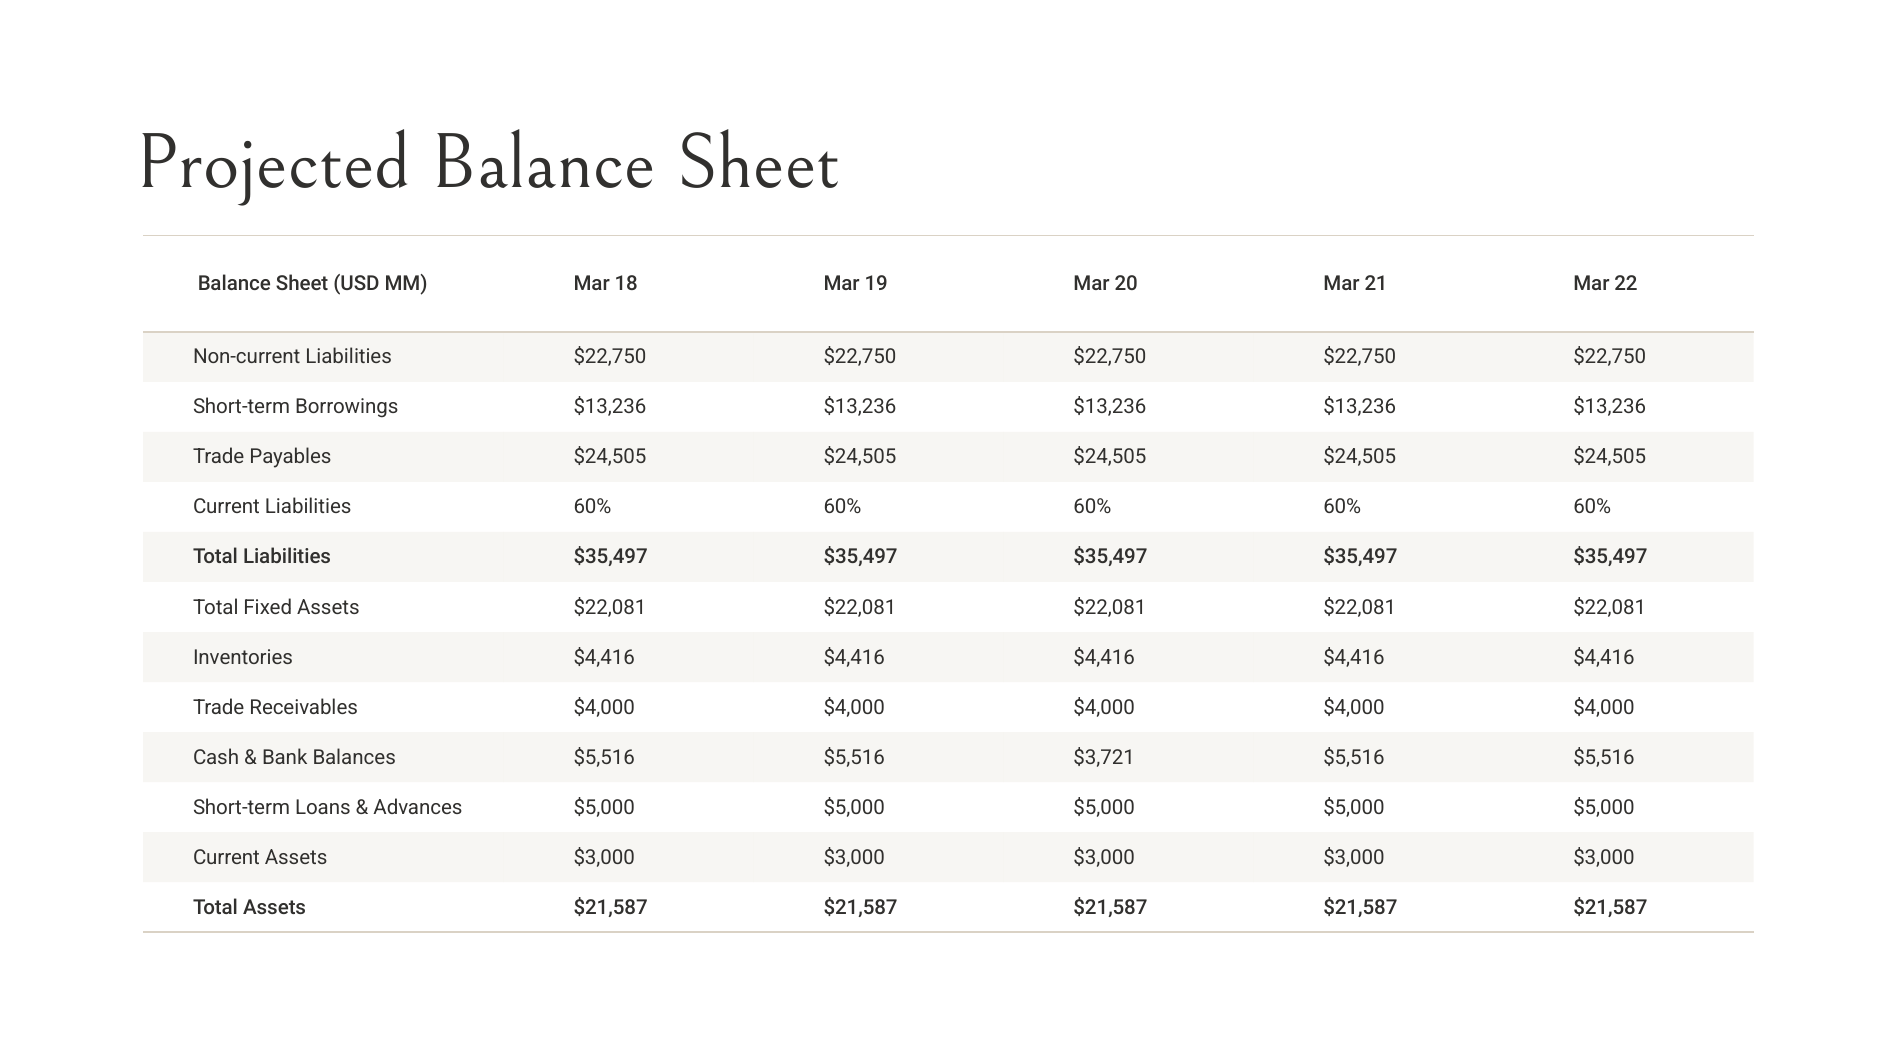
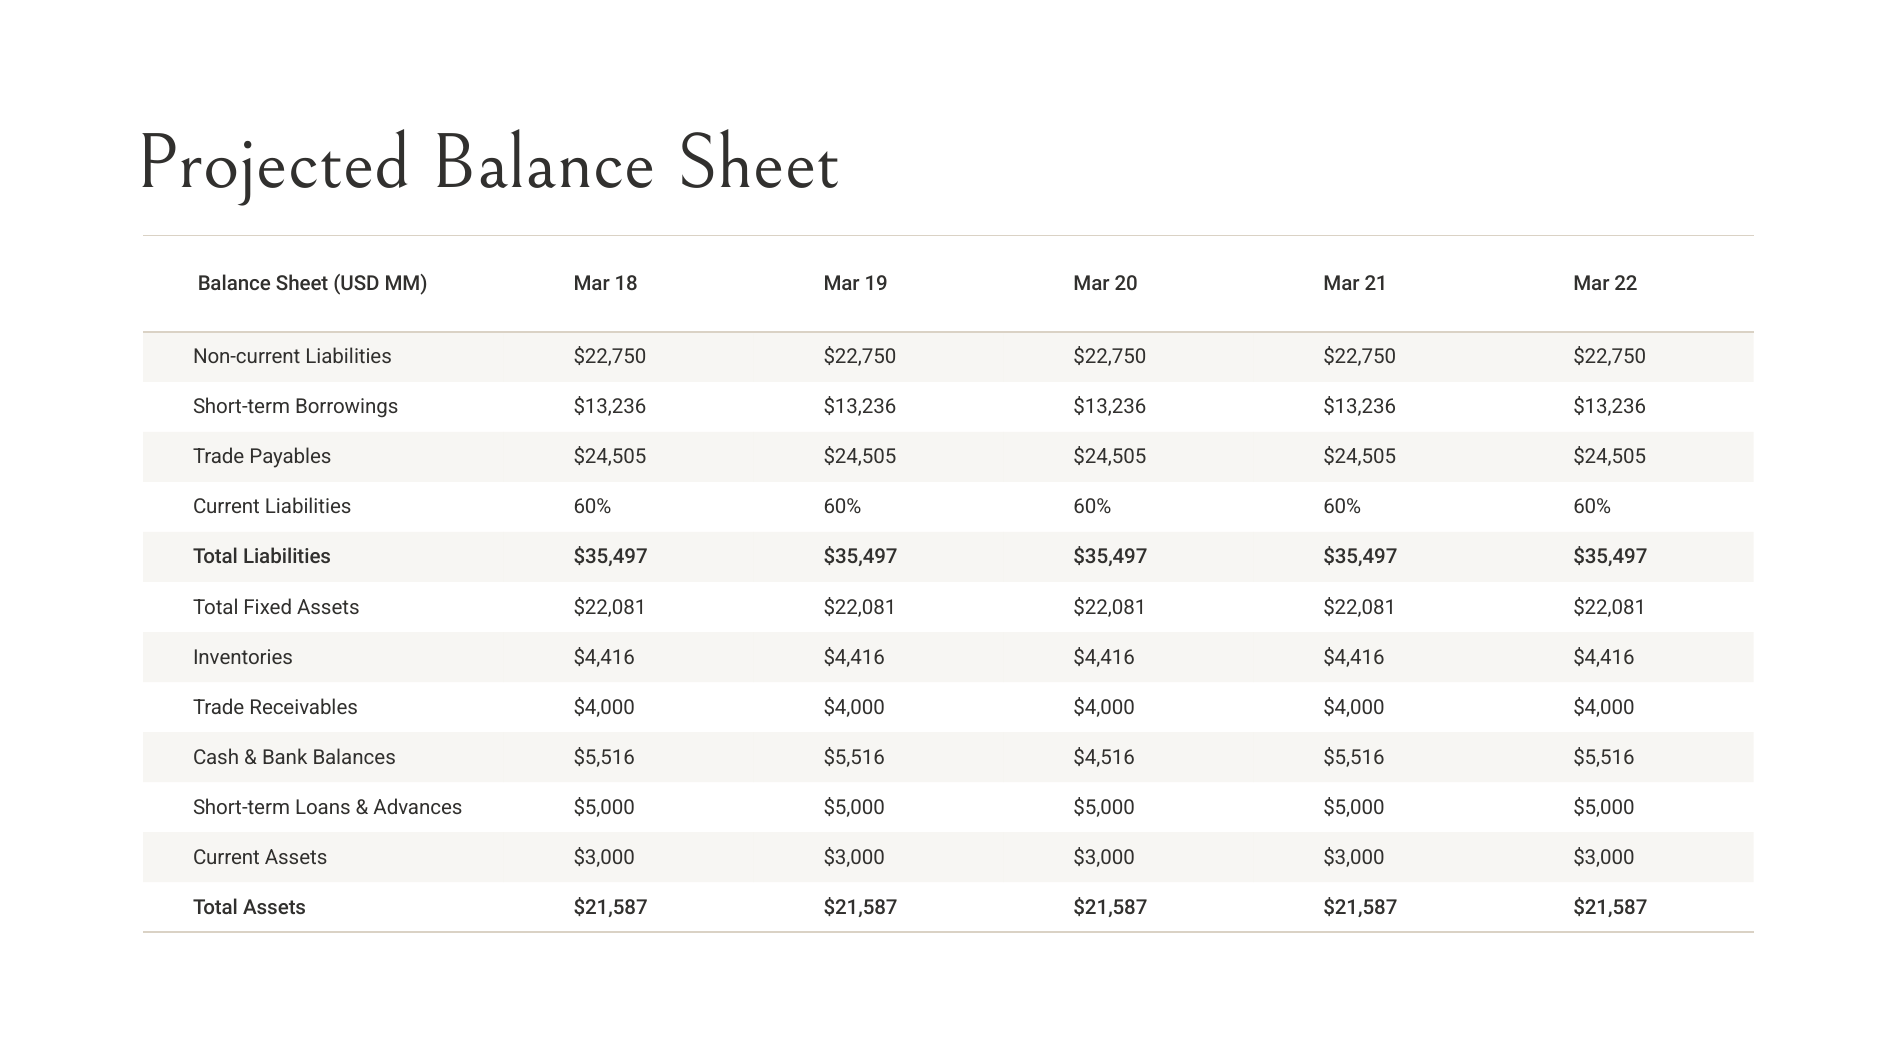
$3,721: $3,721 -> $4,516 (1104, 757)
